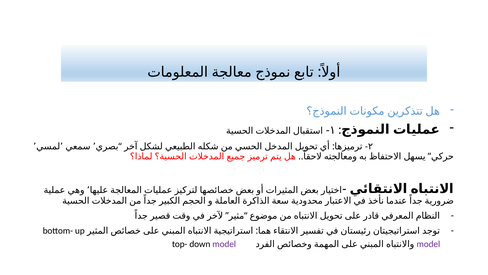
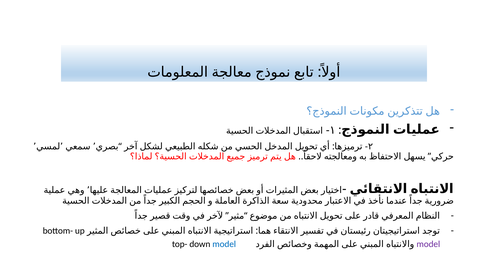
model colour: purple -> blue (224, 244)
